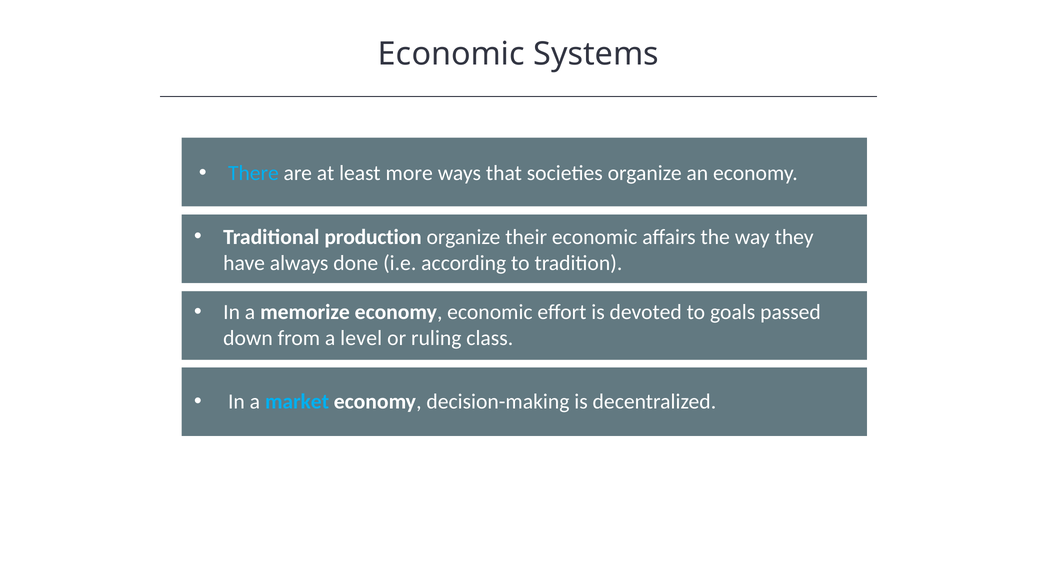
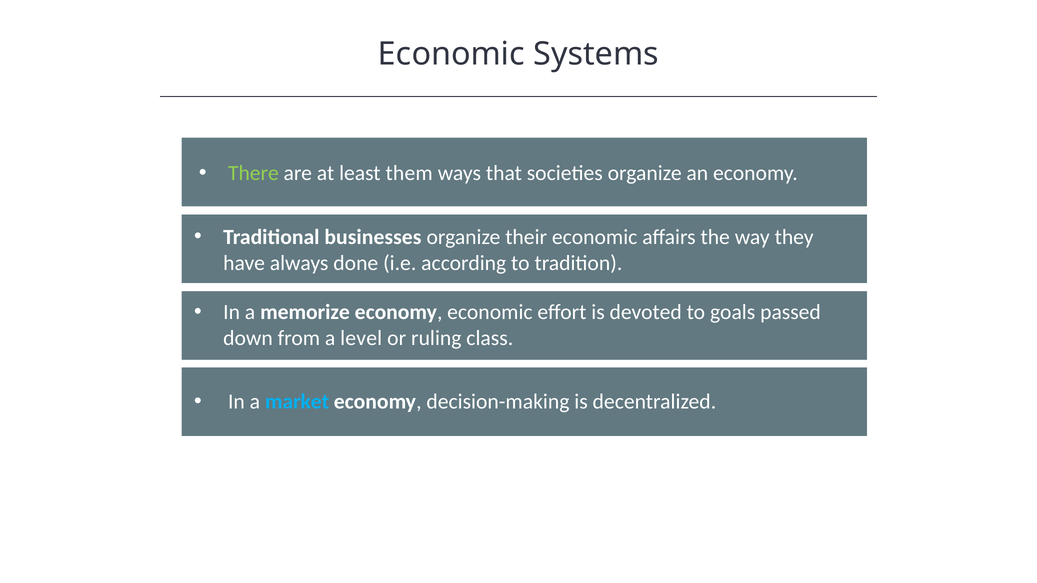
There colour: light blue -> light green (253, 173)
more: more -> them (409, 173)
production: production -> businesses (373, 237)
